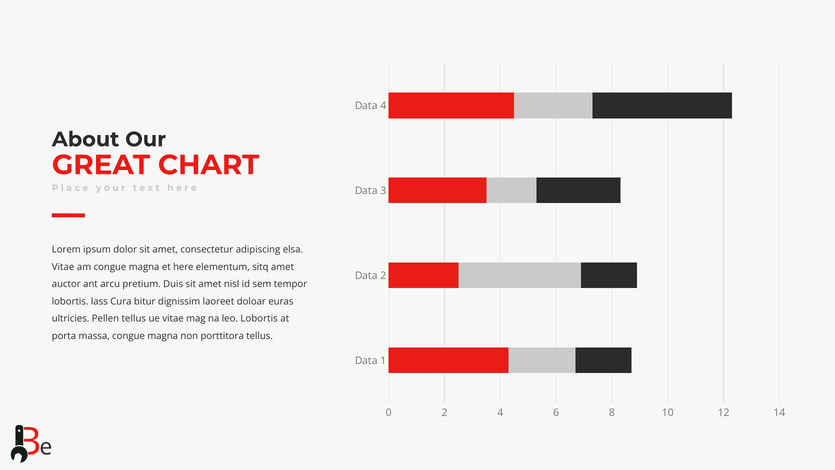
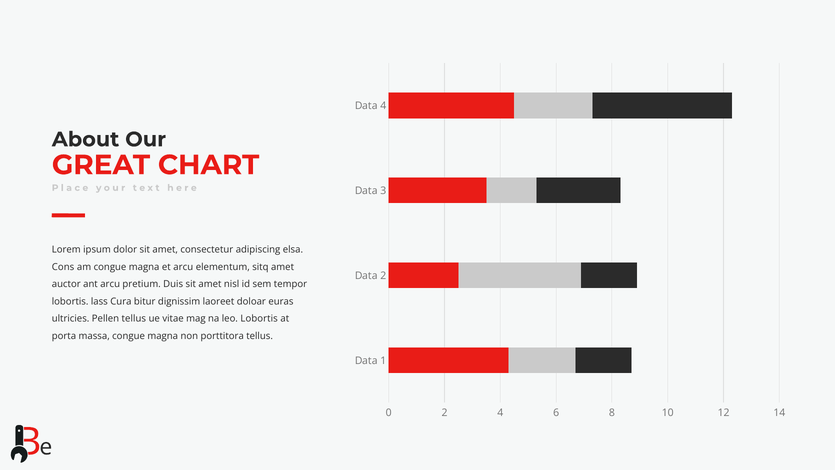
Vitae: Vitae -> Cons (63, 267)
et here: here -> arcu (183, 267)
